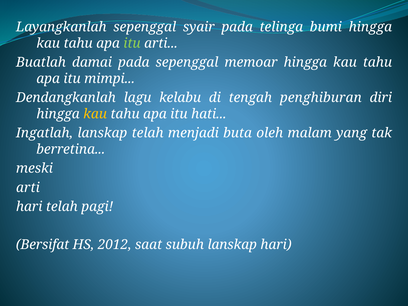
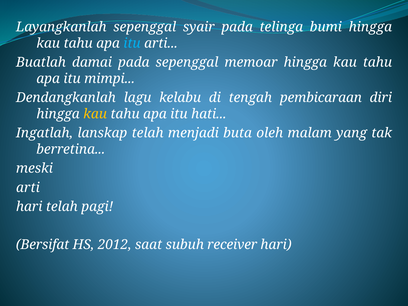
itu colour: light green -> light blue (132, 43)
penghiburan: penghiburan -> pembicaraan (321, 98)
subuh lanskap: lanskap -> receiver (232, 245)
